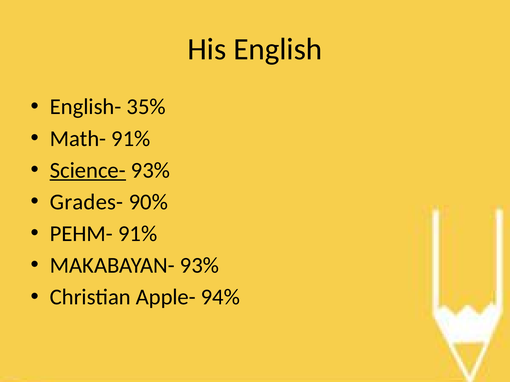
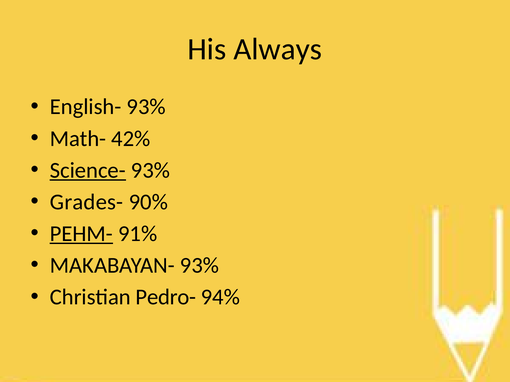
English: English -> Always (278, 49)
English- 35%: 35% -> 93% (146, 107)
Math- 91%: 91% -> 42% (131, 139)
PEHM- underline: none -> present (81, 234)
Apple-: Apple- -> Pedro- (166, 297)
